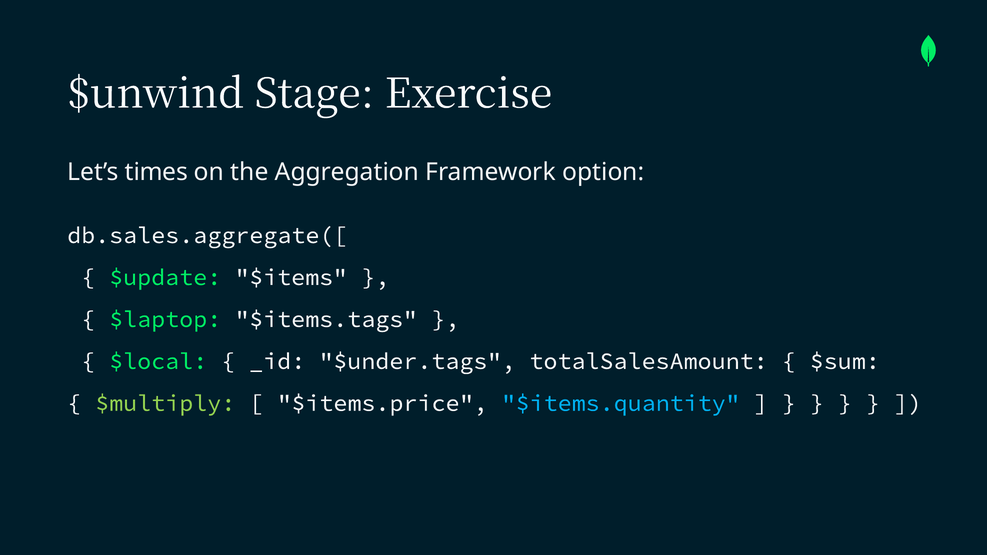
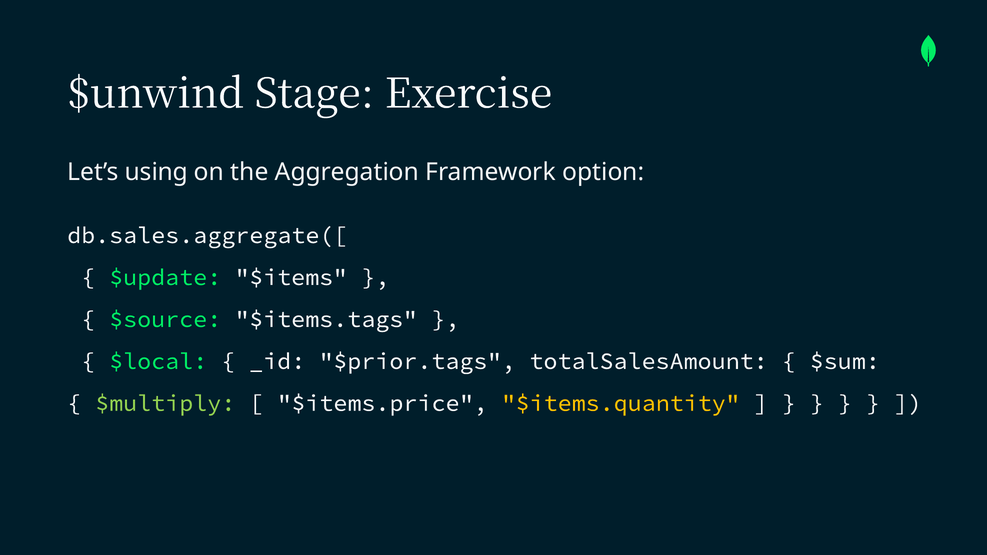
times: times -> using (156, 172)
$laptop: $laptop -> $source (165, 319)
$under.tags: $under.tags -> $prior.tags (417, 361)
$items.quantity colour: light blue -> yellow (621, 403)
